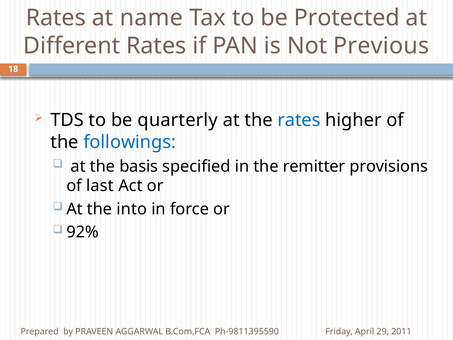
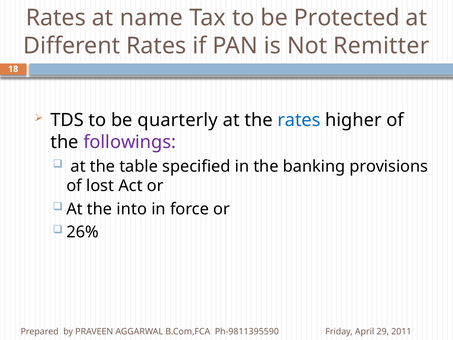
Previous: Previous -> Remitter (381, 46)
followings colour: blue -> purple (130, 142)
basis: basis -> table (139, 166)
remitter: remitter -> banking (314, 166)
last: last -> lost (100, 186)
92%: 92% -> 26% (83, 232)
